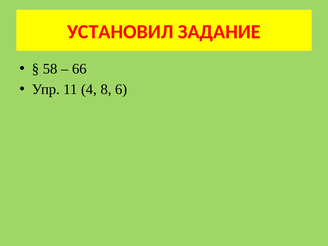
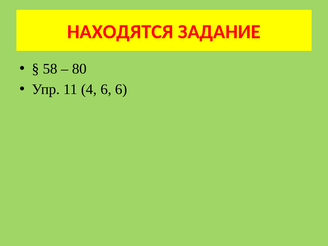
УСТАНОВИЛ: УСТАНОВИЛ -> НАХОДЯТСЯ (120, 32)
66: 66 -> 80 (79, 69)
4 8: 8 -> 6 (106, 89)
